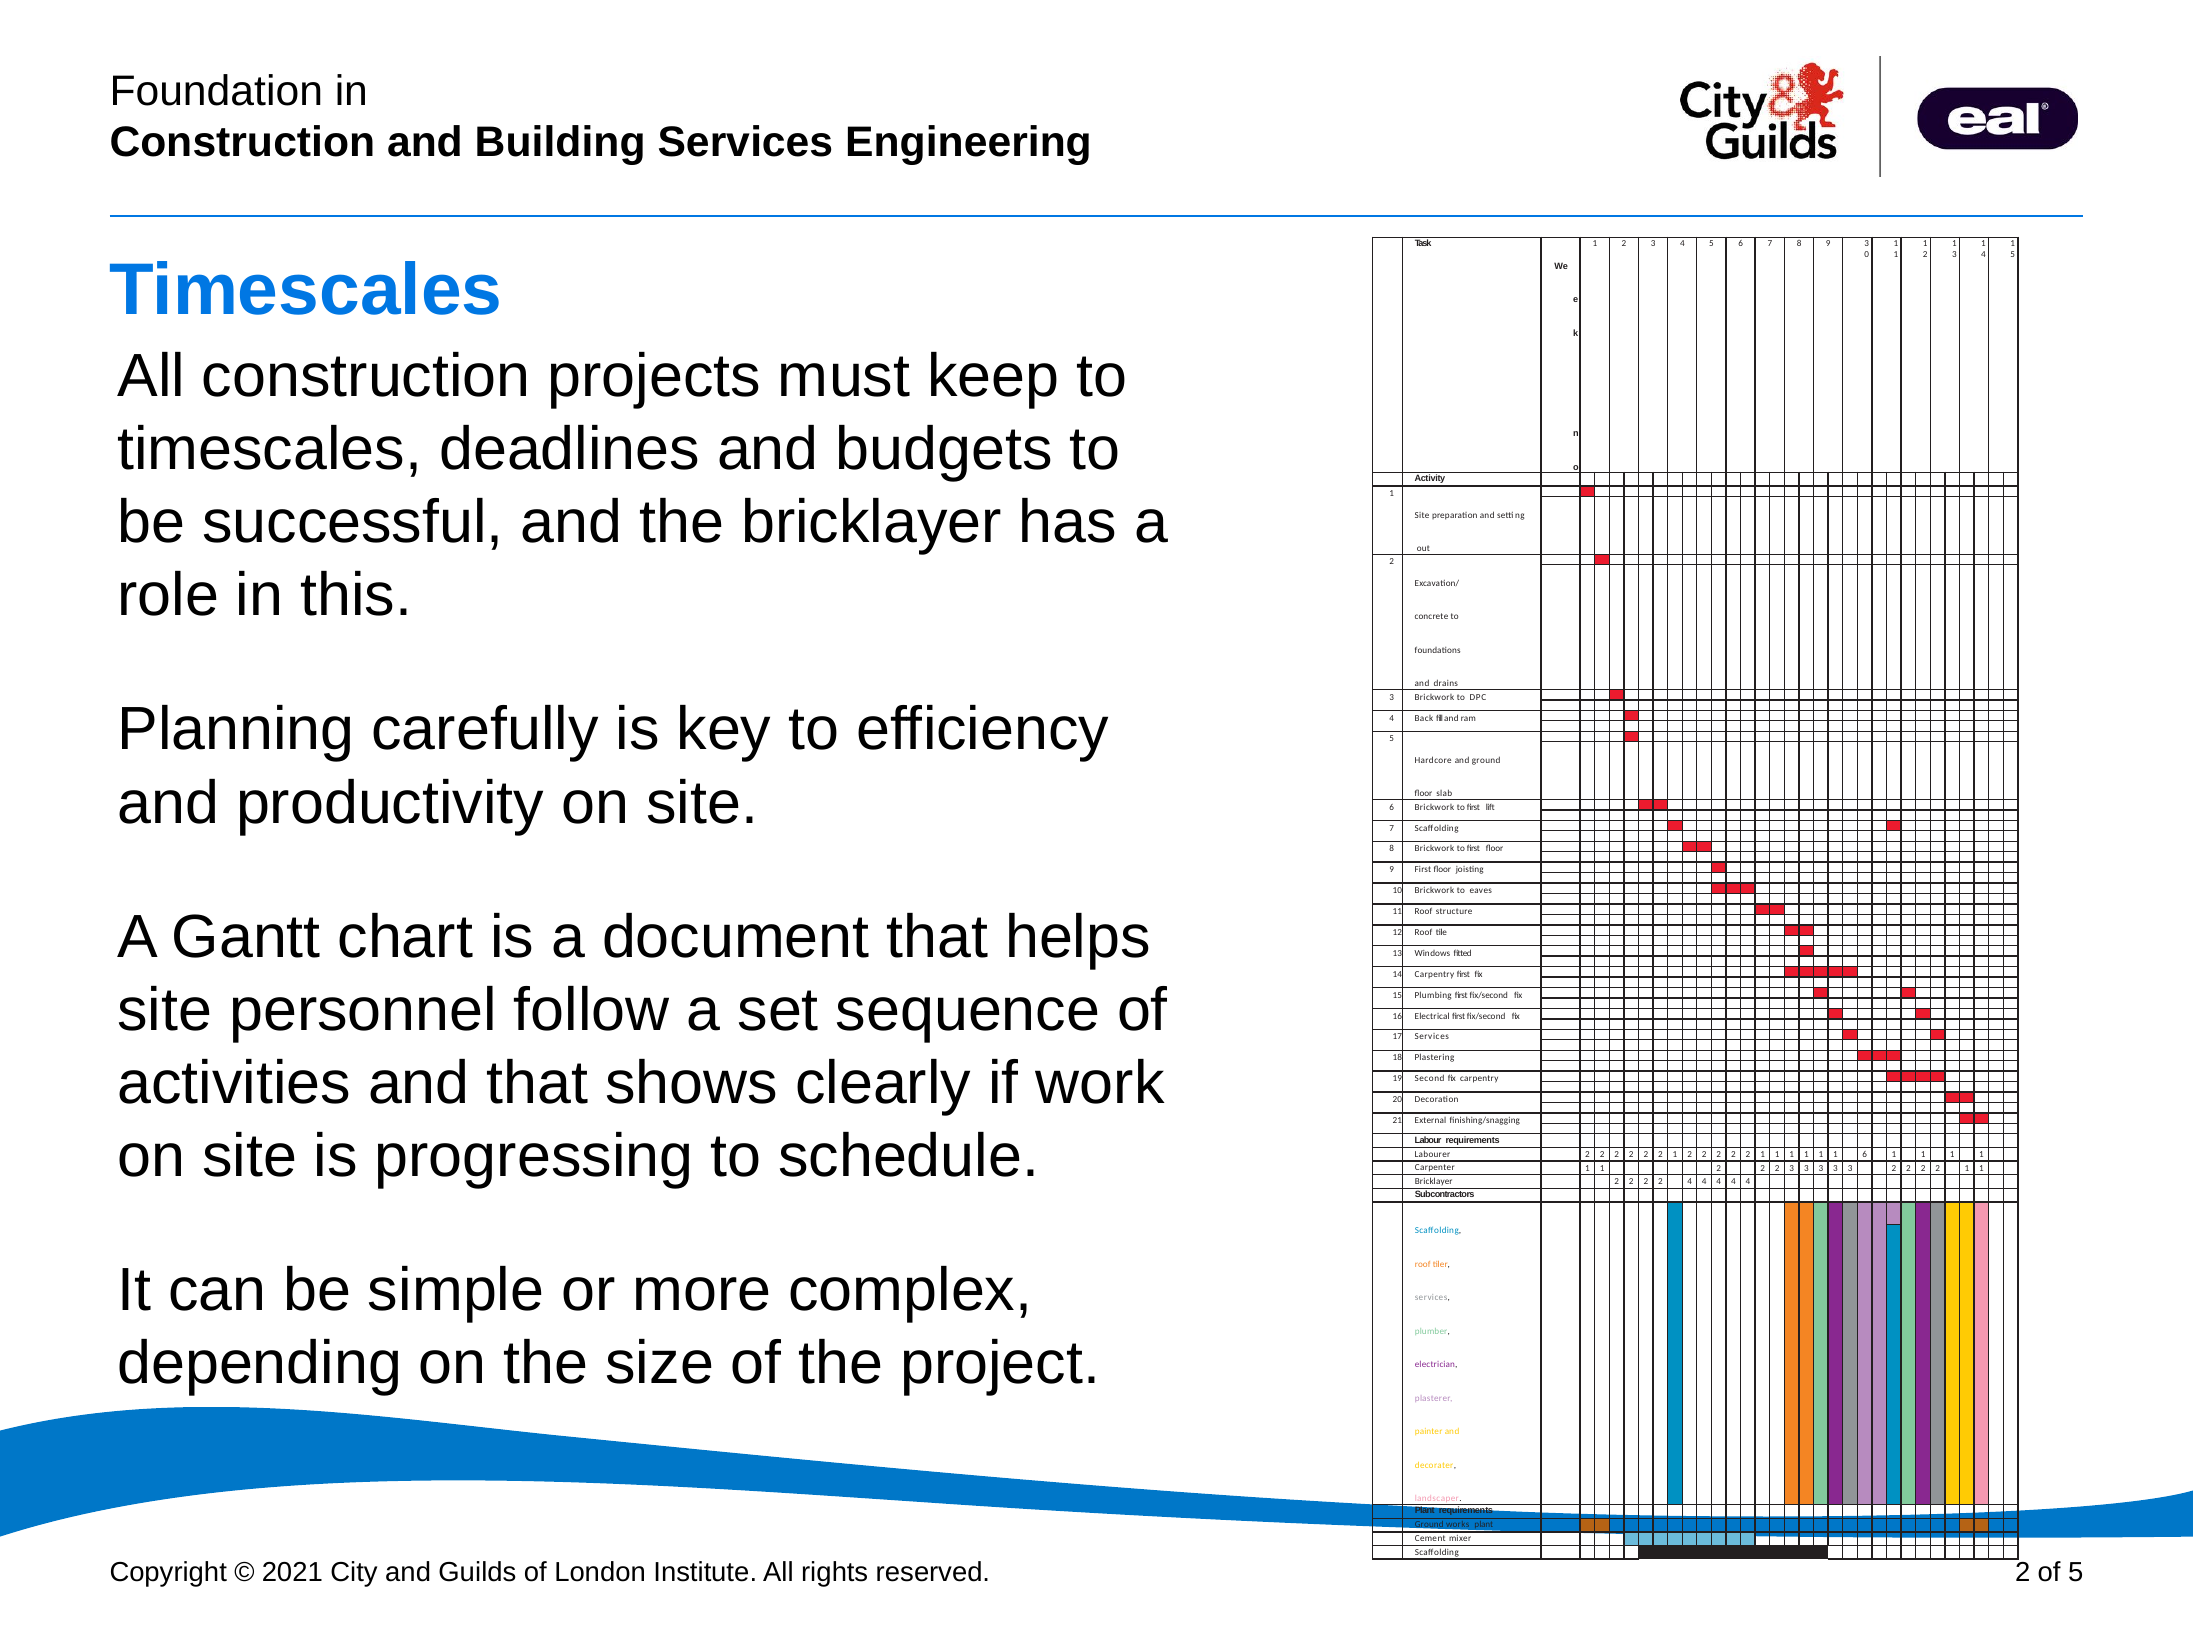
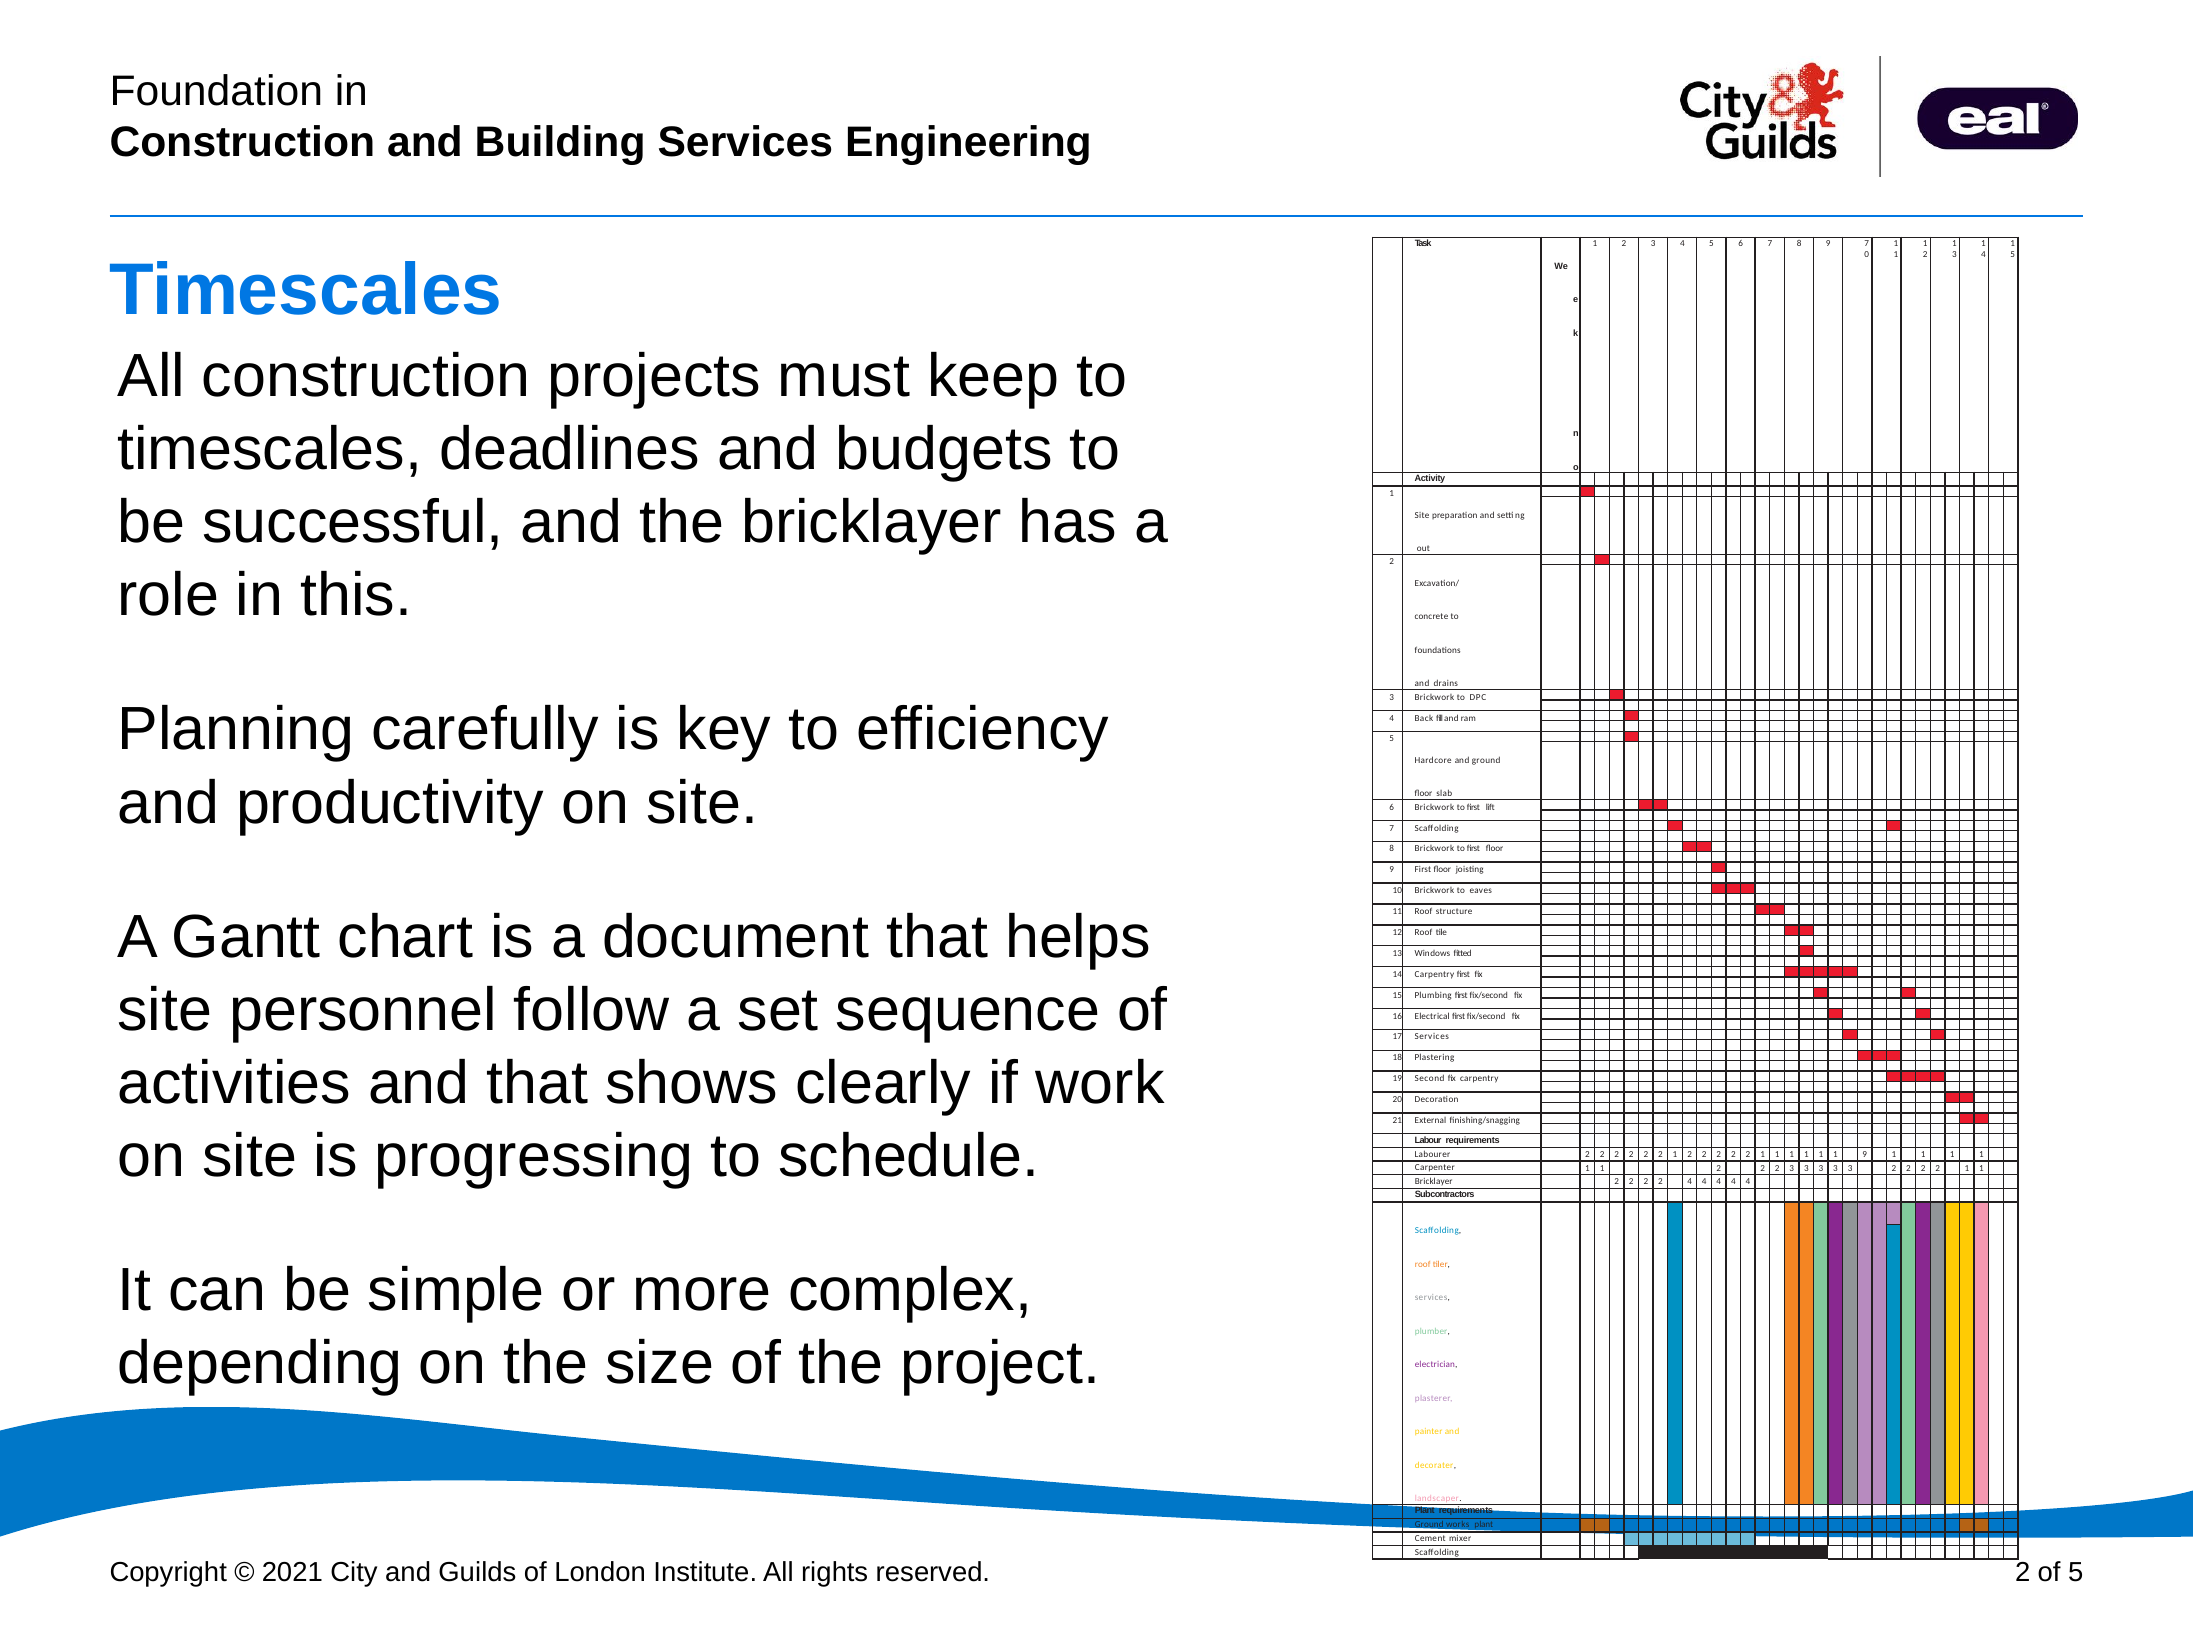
9 3: 3 -> 7 (1867, 243)
1 6: 6 -> 9 (1865, 1154)
